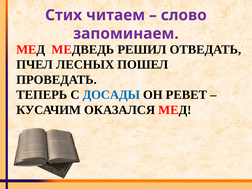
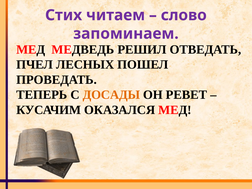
ДОСАДЫ colour: blue -> orange (111, 95)
